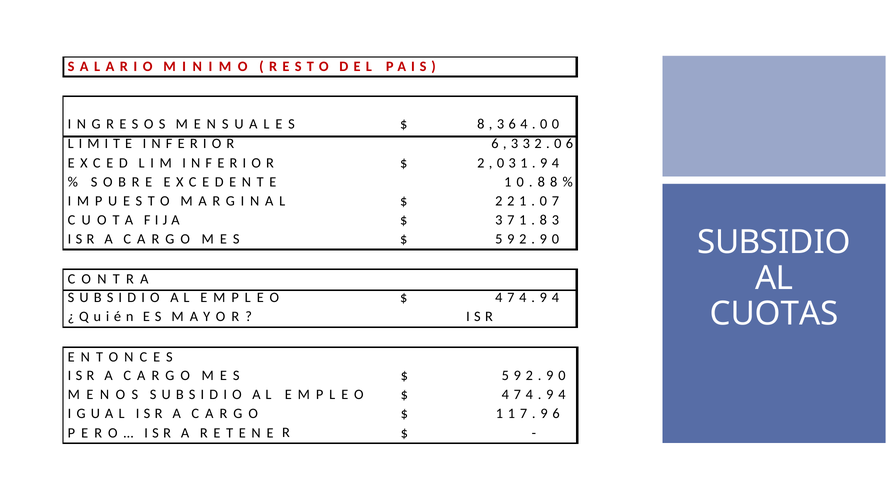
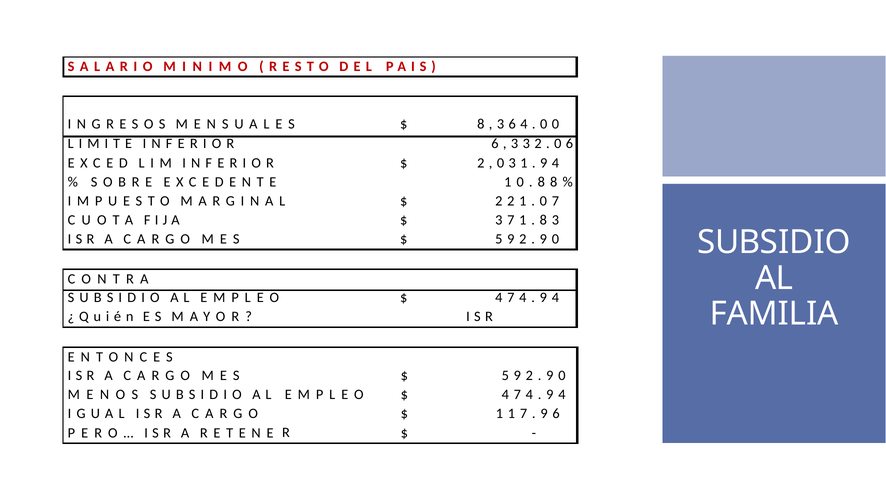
CUOTAS: CUOTAS -> FAMILIA (774, 314)
